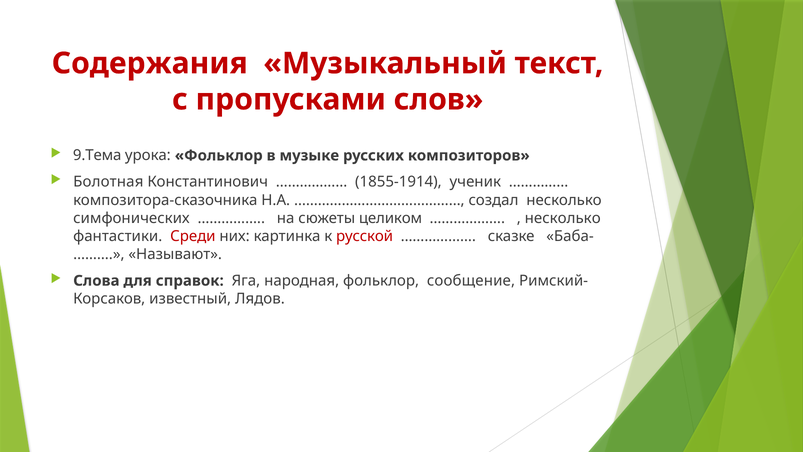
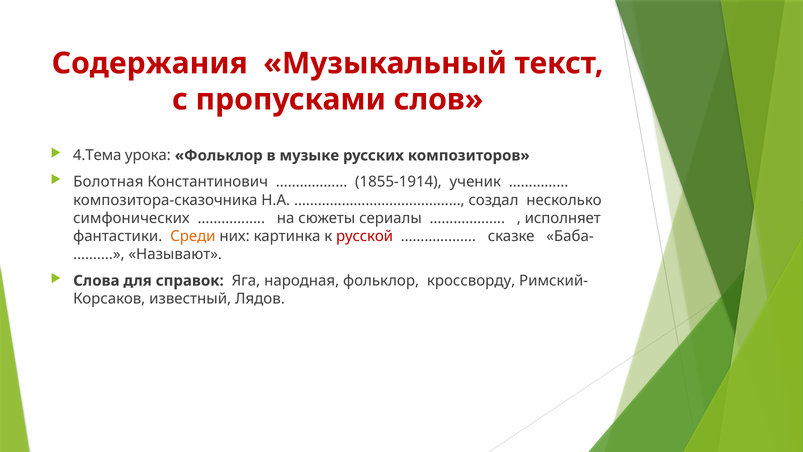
9.Тема: 9.Тема -> 4.Тема (97, 155)
целиком: целиком -> сериалы (390, 218)
несколько: несколько -> исполняет (563, 218)
Среди colour: red -> orange (193, 236)
сообщение: сообщение -> кроссворду (471, 281)
